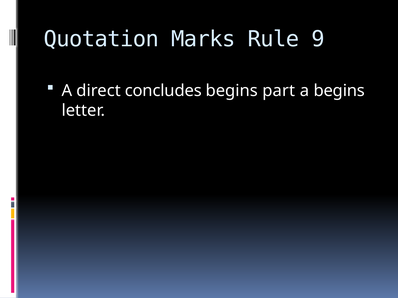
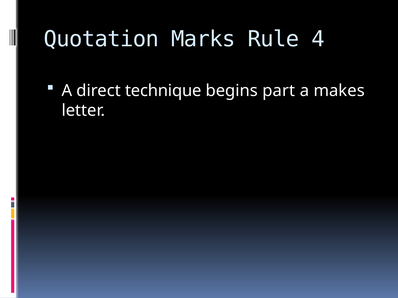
9: 9 -> 4 (318, 39)
concludes: concludes -> technique (163, 91)
a begins: begins -> makes (339, 91)
